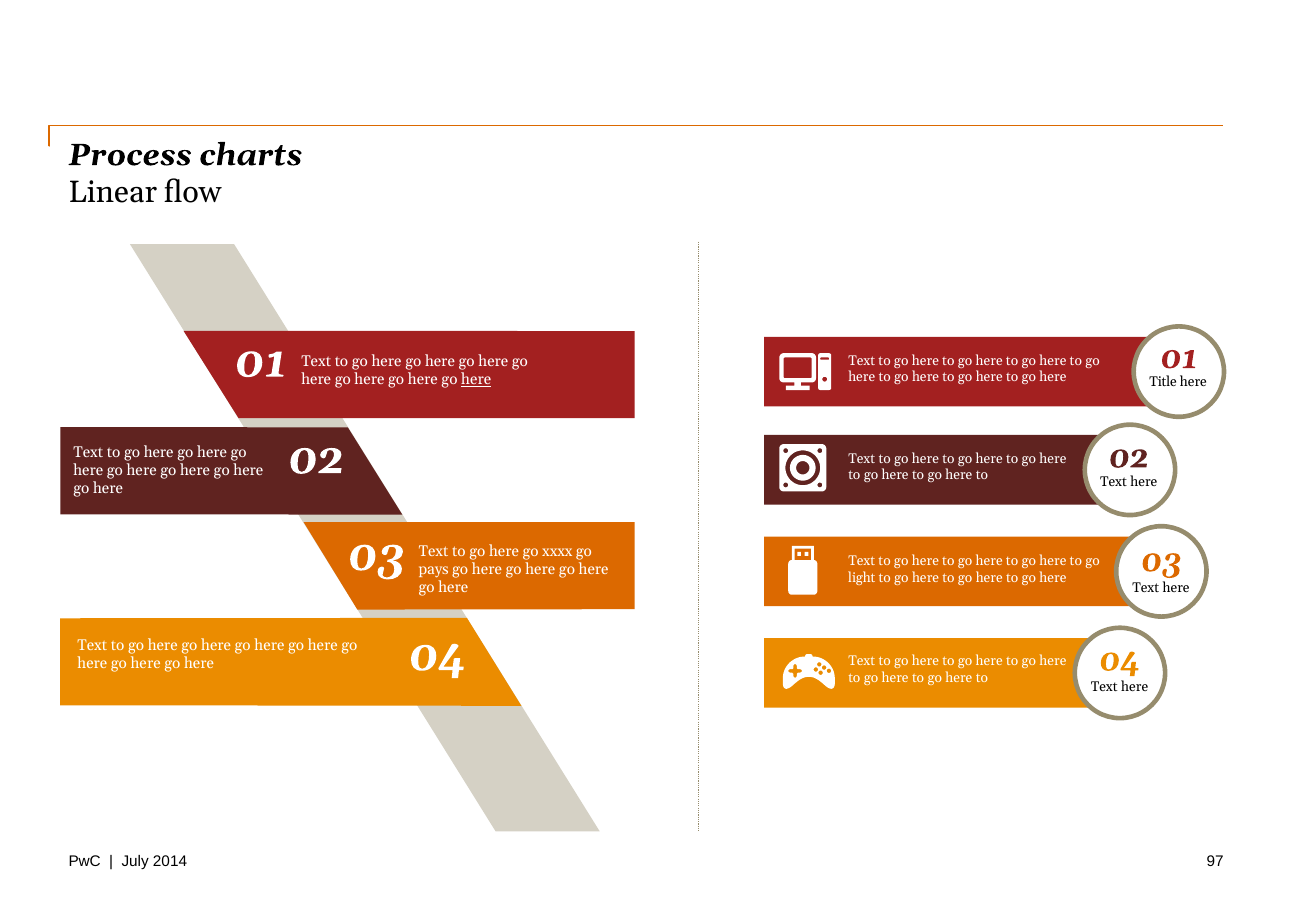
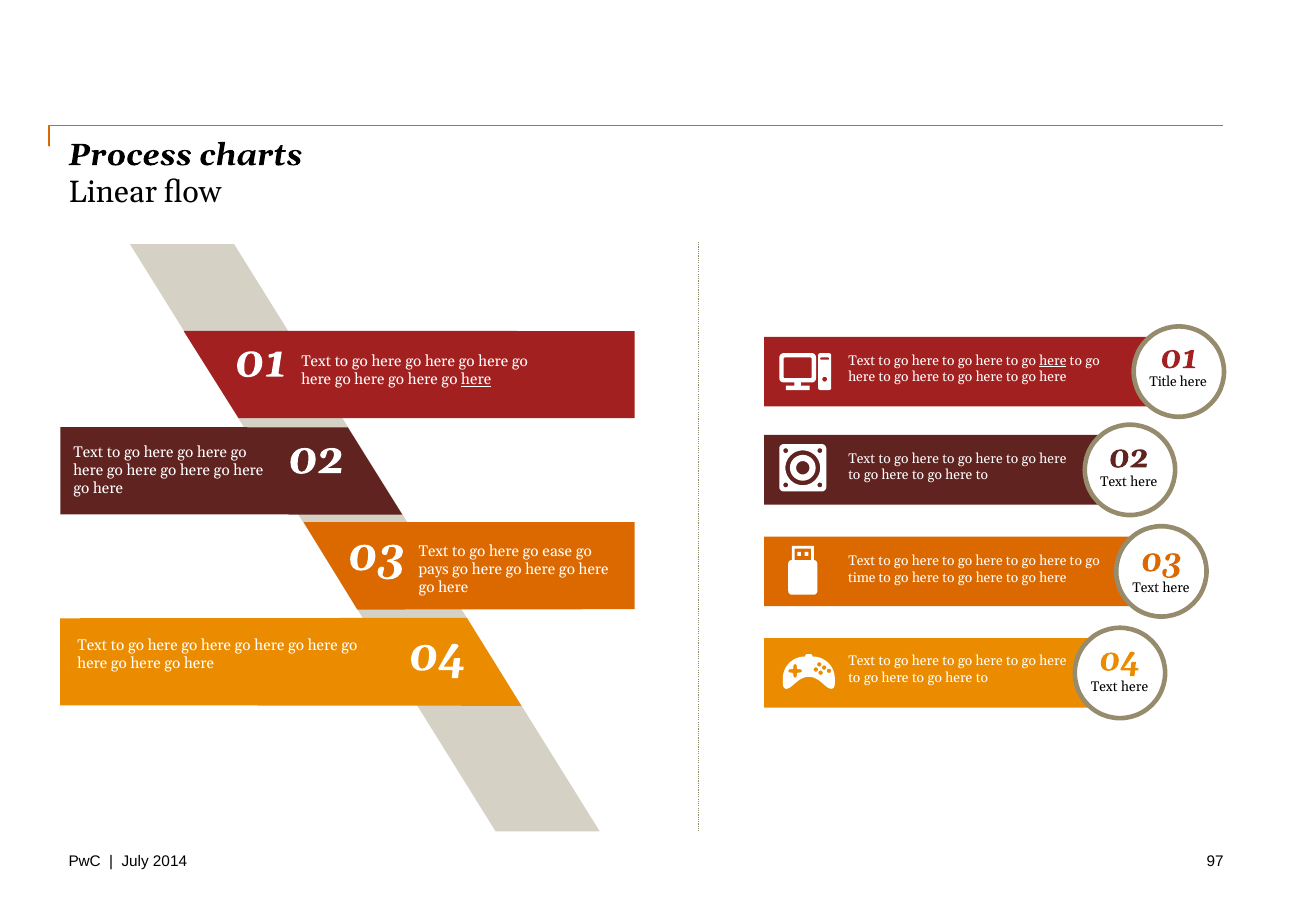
here underline: none -> present (1053, 361)
xxxx: xxxx -> ease (557, 551)
light: light -> time (862, 577)
